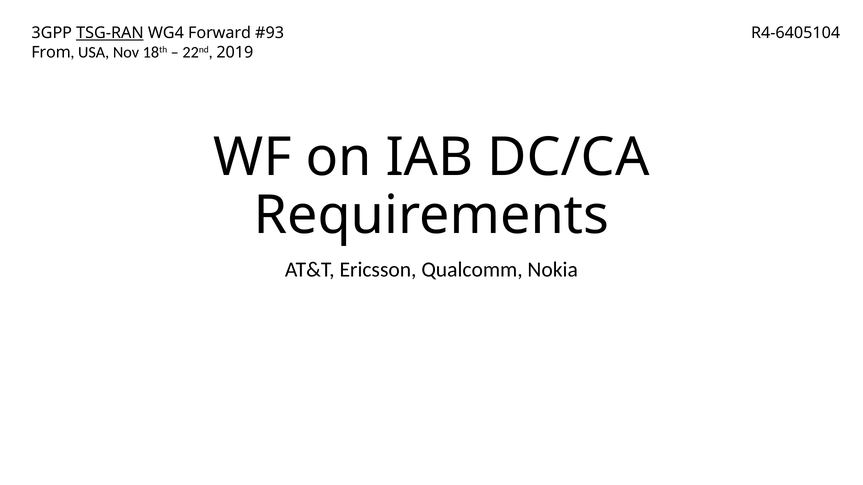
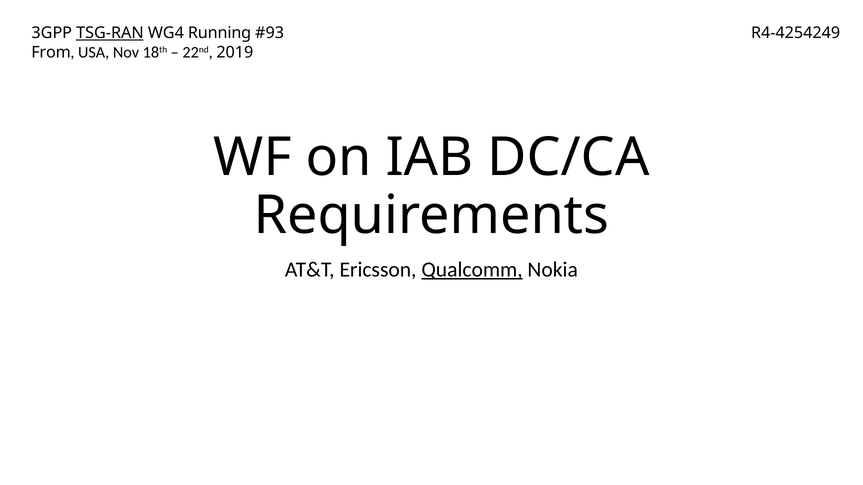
Forward: Forward -> Running (220, 33)
R4-6405104: R4-6405104 -> R4-4254249 (796, 33)
Qualcomm underline: none -> present (472, 270)
